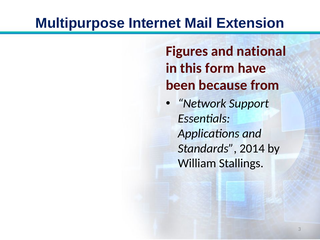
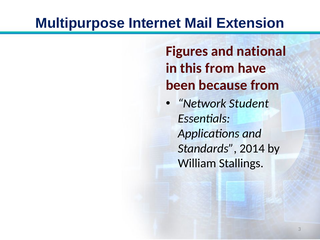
this form: form -> from (220, 68)
Support: Support -> Student (249, 104)
